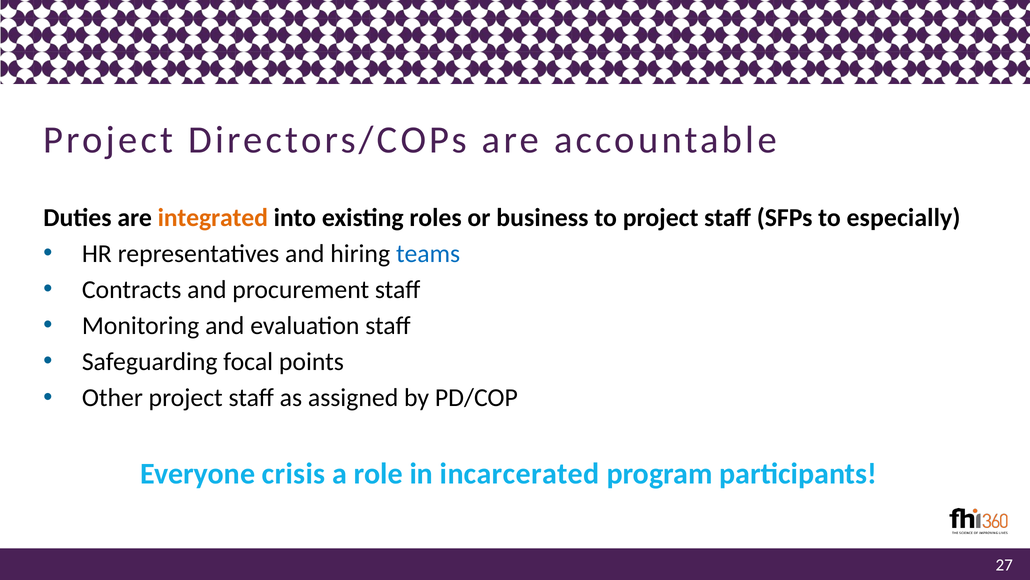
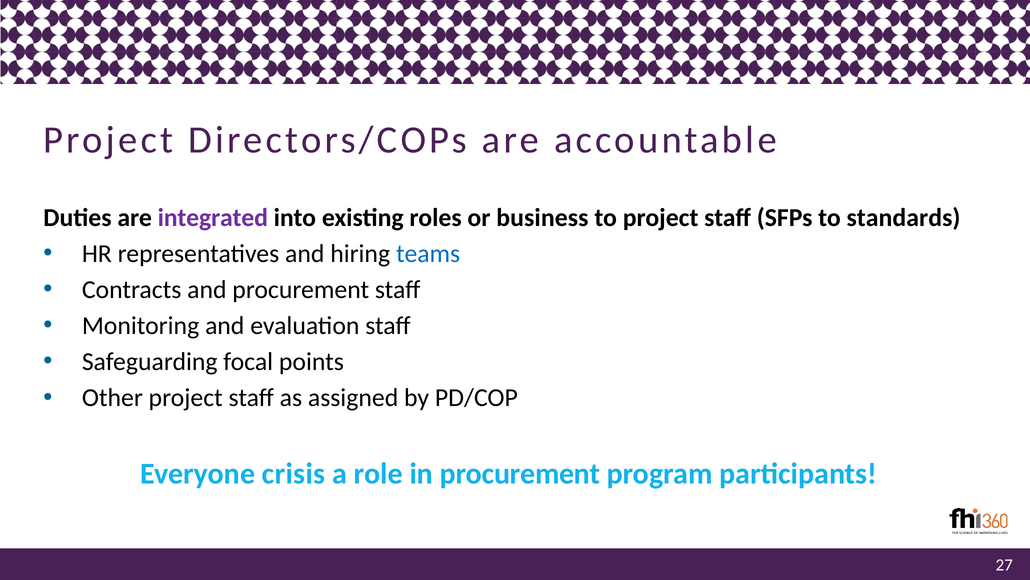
integrated colour: orange -> purple (213, 217)
especially: especially -> standards (904, 217)
in incarcerated: incarcerated -> procurement (520, 473)
